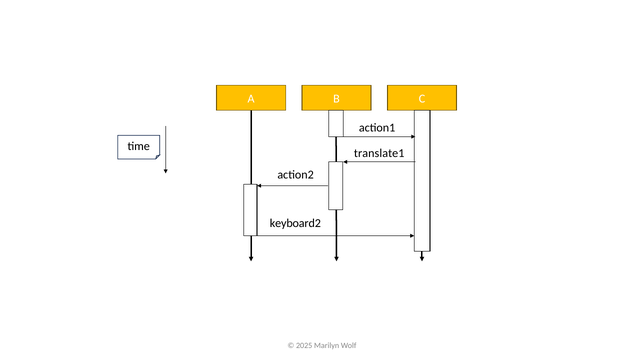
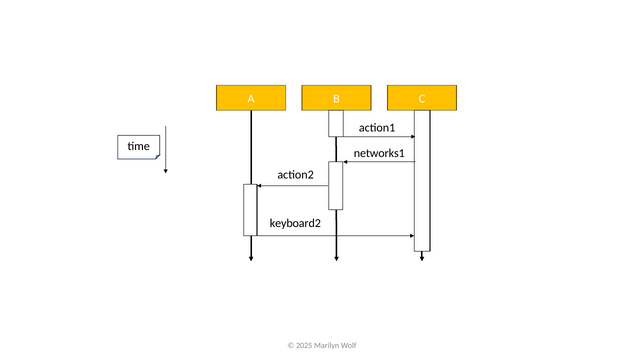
translate1: translate1 -> networks1 (379, 153)
